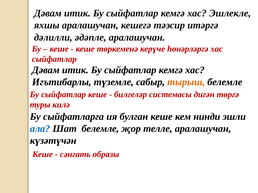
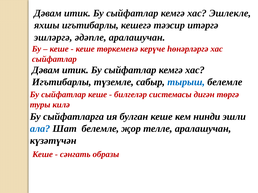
яхшы аралашучан: аралашучан -> игътибарлы (90, 25)
дәлилли: дәлилли -> эшләргә (53, 37)
тырыш colour: orange -> blue (186, 82)
